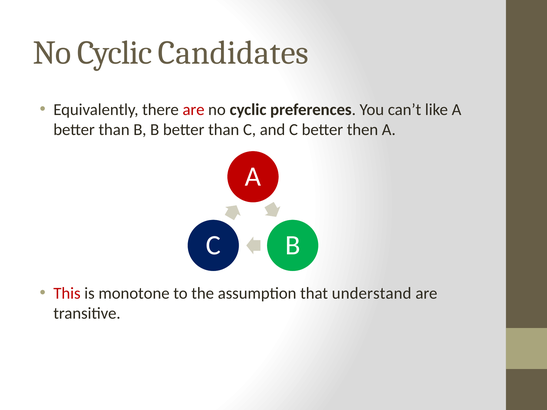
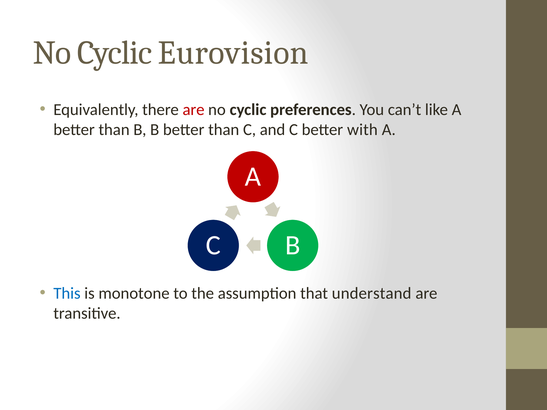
Candidates: Candidates -> Eurovision (233, 53)
then: then -> with (362, 130)
This colour: red -> blue (67, 293)
